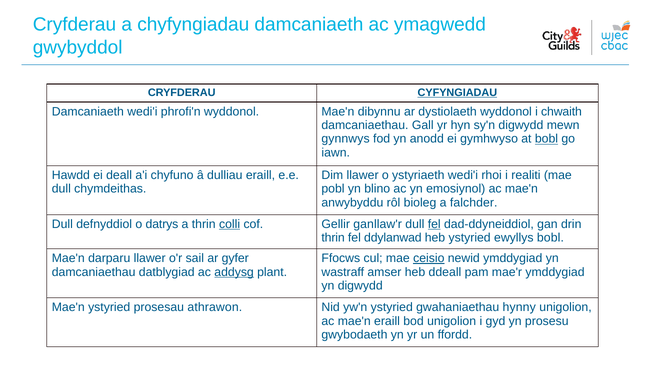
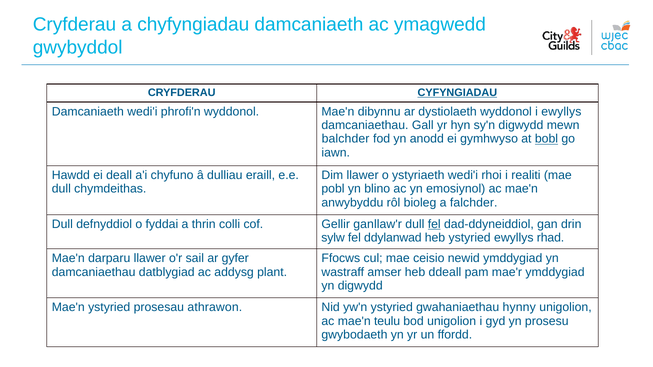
i chwaith: chwaith -> ewyllys (561, 112)
gynnwys: gynnwys -> balchder (346, 139)
datrys: datrys -> fyddai (162, 224)
colli underline: present -> none (230, 224)
thrin: thrin -> sylw (333, 238)
ewyllys bobl: bobl -> rhad (551, 238)
ceisio underline: present -> none (429, 259)
addysg underline: present -> none (234, 272)
mae'n eraill: eraill -> teulu (387, 321)
